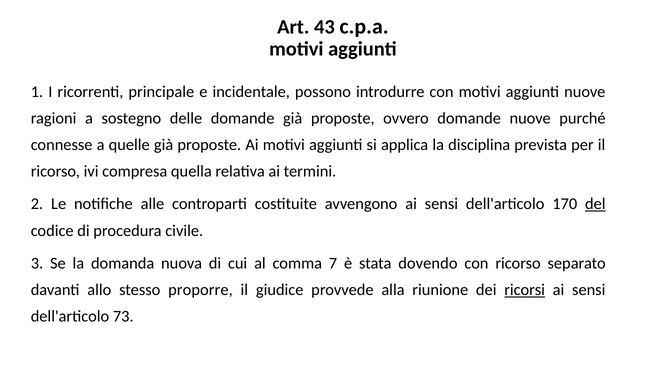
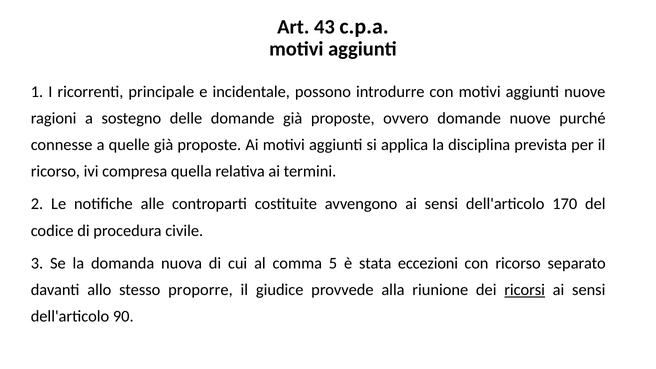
del underline: present -> none (595, 204)
7: 7 -> 5 (333, 263)
dovendo: dovendo -> eccezioni (428, 263)
73: 73 -> 90 (123, 316)
